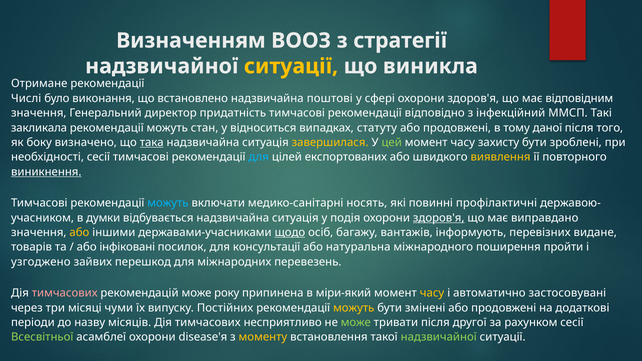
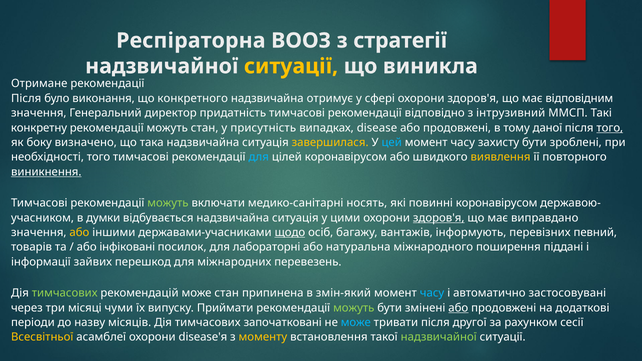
Визначенням: Визначенням -> Респіраторна (191, 41)
Числі: Числі -> Після (26, 98)
встановлено: встановлено -> конкретного (193, 98)
поштові: поштові -> отримує (330, 98)
інфекційний: інфекційний -> інтрузивний (511, 113)
закликала: закликала -> конкретну (39, 128)
відноситься: відноситься -> присутність (263, 128)
статуту: статуту -> disease (377, 128)
того underline: none -> present (610, 128)
така underline: present -> none (152, 143)
цей colour: light green -> light blue (392, 143)
необхідності сесії: сесії -> того (99, 157)
цілей експортованих: експортованих -> коронавірусом (346, 157)
можуть colour: light blue -> light green (168, 203)
повинні профілактичні: профілактичні -> коронавірусом (497, 203)
подія: подія -> цими (345, 218)
видане: видане -> певний (595, 233)
консультації: консультації -> лабораторні (267, 247)
пройти: пройти -> піддані (563, 247)
узгоджено: узгоджено -> інформації (41, 262)
тимчасових colour: pink -> light green (65, 293)
може року: року -> стан (227, 293)
міри-який: міри-який -> змін-який (343, 293)
часу colour: yellow -> light blue (432, 293)
Постійних: Постійних -> Приймати (225, 308)
можуть colour: yellow -> light green (354, 308)
або underline: none -> present (458, 308)
несприятливо: несприятливо -> започатковані (283, 323)
може colour: light green -> light blue (356, 323)
Всесвітньої colour: light green -> yellow (42, 337)
